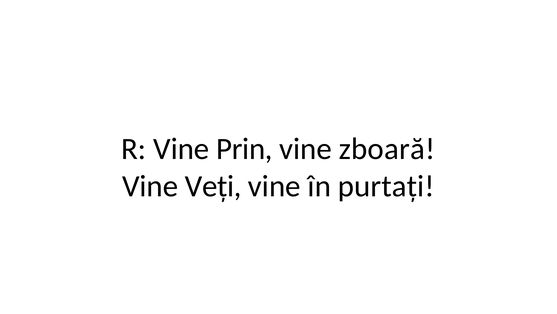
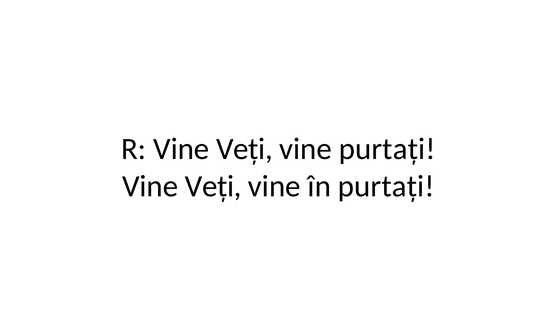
R Vine Prin: Prin -> Veți (244, 149)
vine zboară: zboară -> purtați (387, 149)
